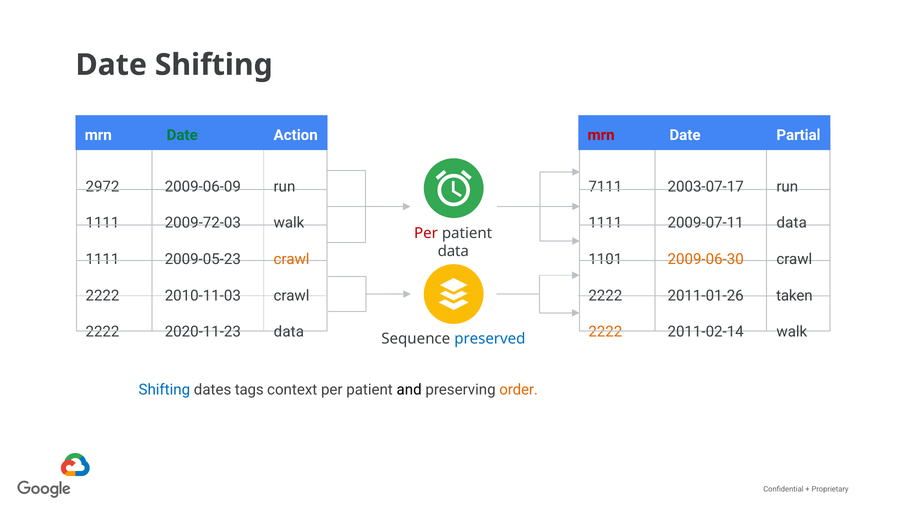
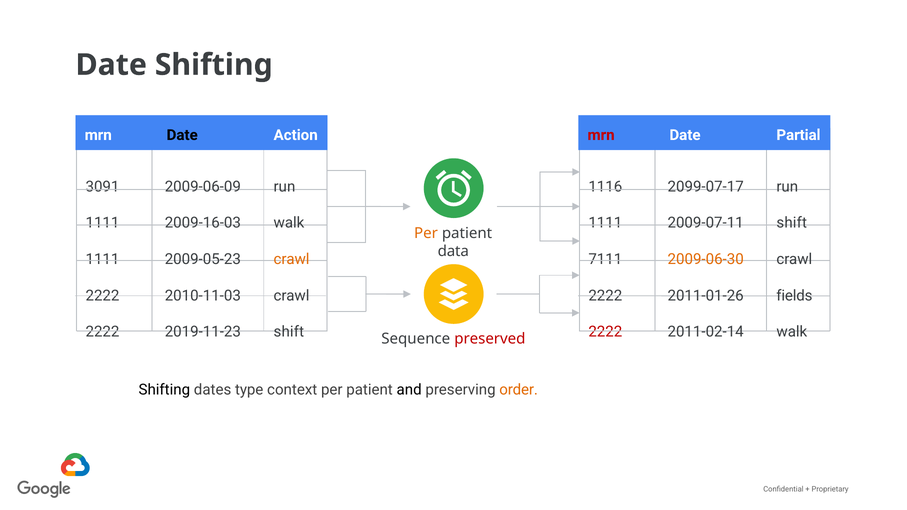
Date colour: green -> black (182, 135)
2972: 2972 -> 3091 (103, 187)
7111: 7111 -> 1116 (605, 187)
2003-07-17: 2003-07-17 -> 2099-07-17 (706, 187)
2009-72-03: 2009-72-03 -> 2009-16-03 (203, 223)
data: data -> shift (792, 223)
Per colour: red -> orange (426, 233)
1101: 1101 -> 7111 (605, 259)
taken: taken -> fields (794, 296)
2020-11-23: 2020-11-23 -> 2019-11-23 (203, 332)
data: data -> shift (289, 332)
2222 colour: orange -> red (605, 332)
preserved colour: blue -> red (490, 339)
Shifting colour: blue -> black (164, 390)
tags: tags -> type (249, 390)
